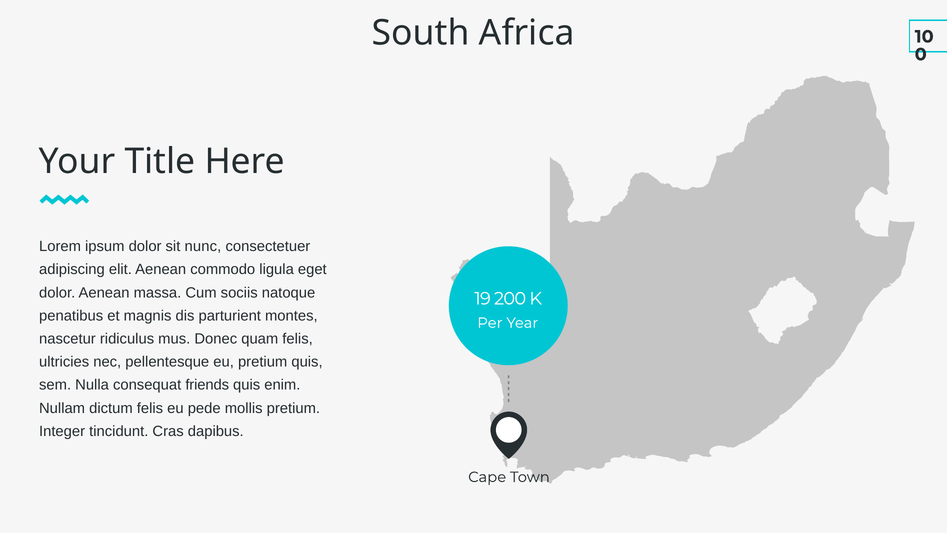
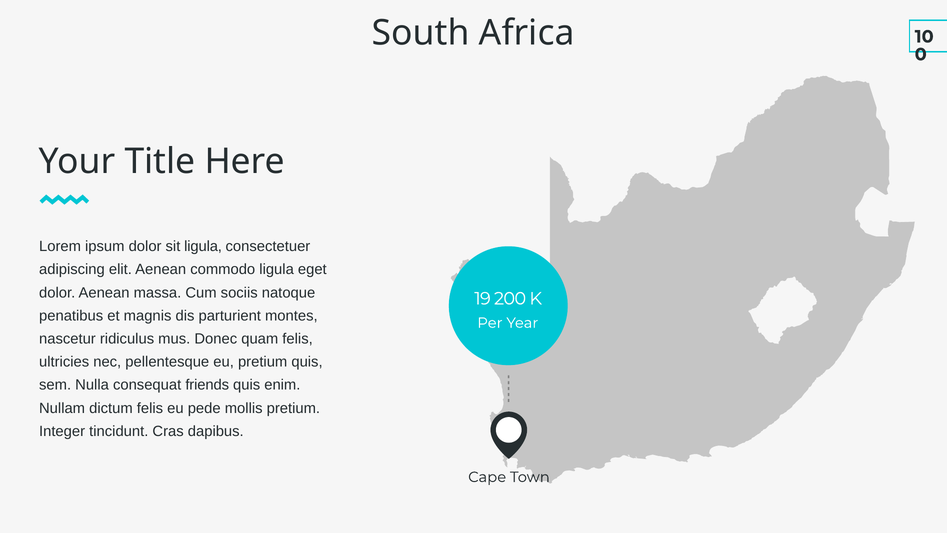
sit nunc: nunc -> ligula (203, 246)
